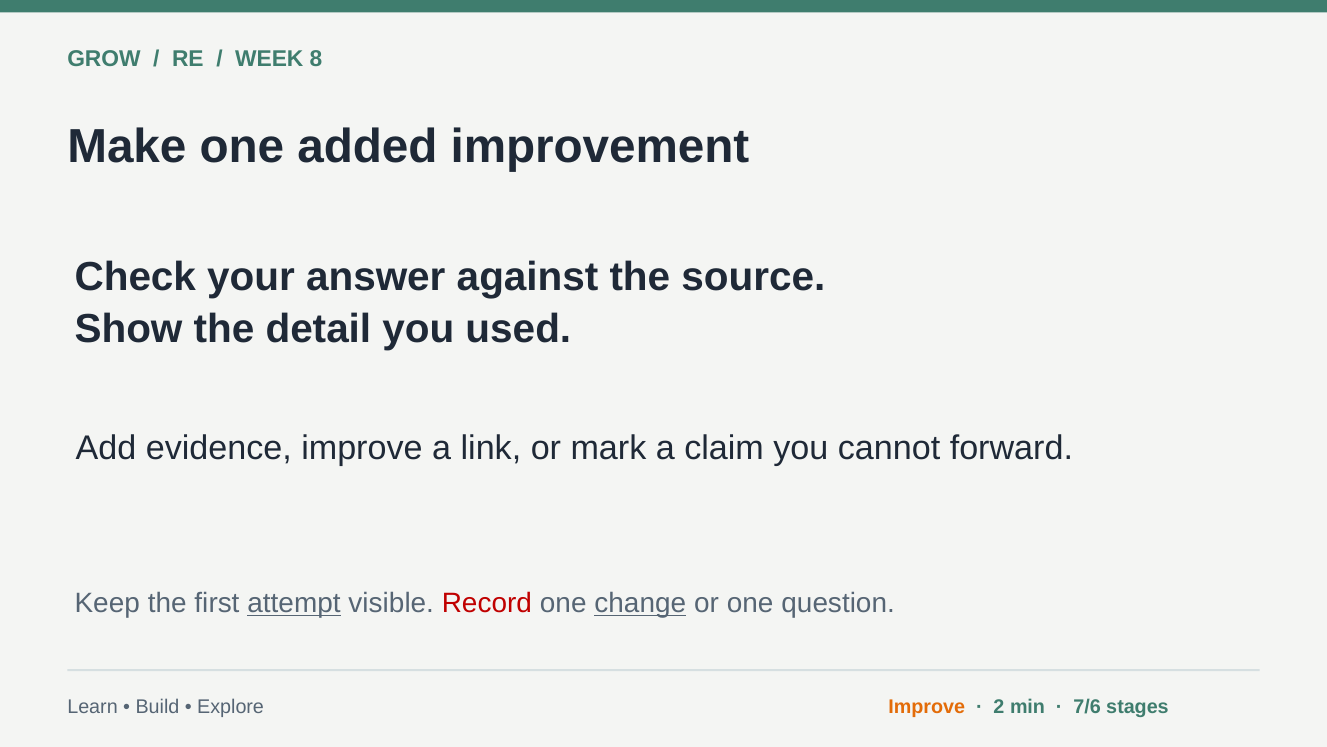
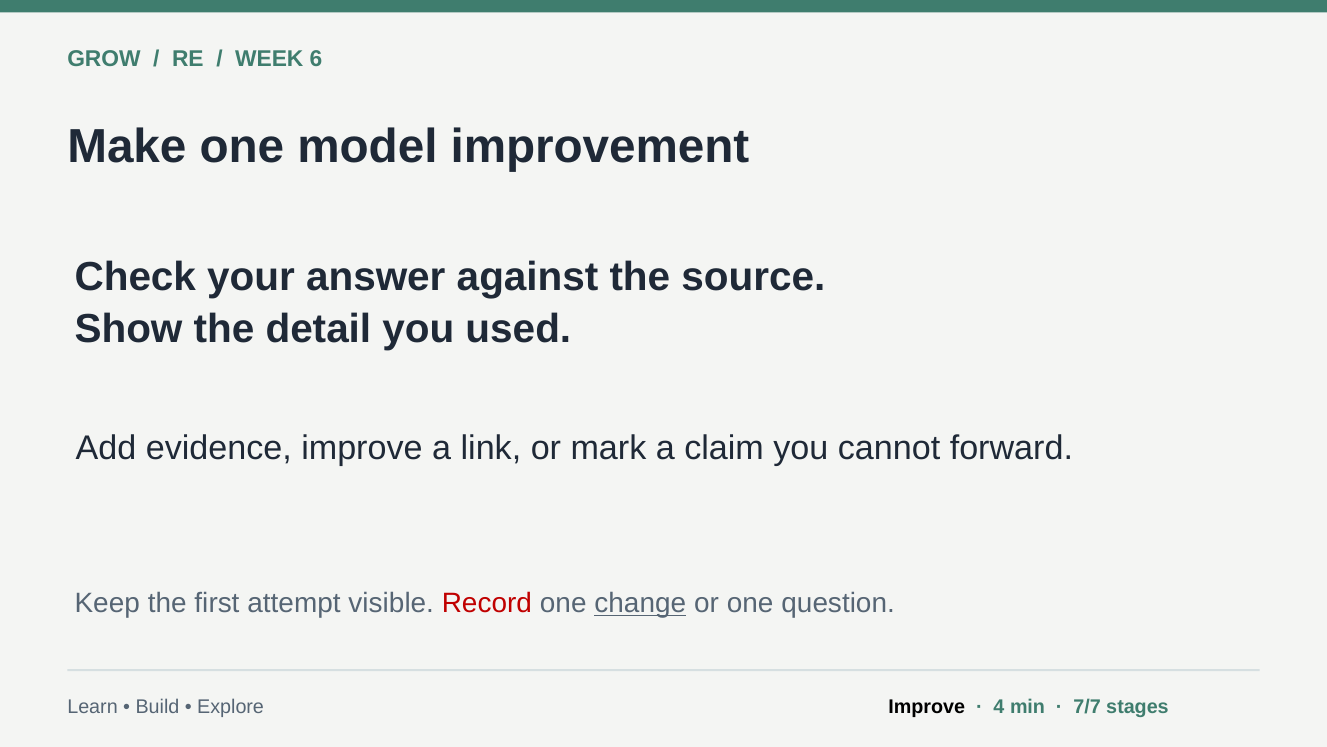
8: 8 -> 6 (316, 59)
added: added -> model (367, 146)
attempt underline: present -> none (294, 603)
Improve colour: orange -> black (927, 707)
2: 2 -> 4 (999, 707)
7/6: 7/6 -> 7/7 (1087, 707)
